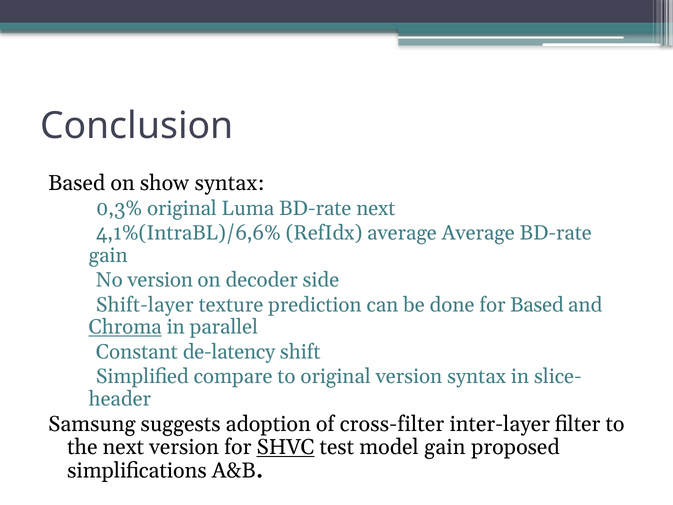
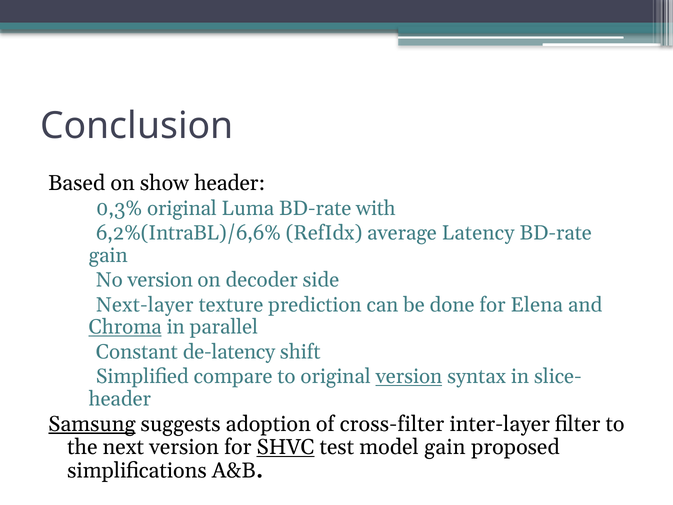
show syntax: syntax -> header (230, 183)
BD-rate next: next -> with (376, 208)
4,1%(IntraBL)/6,6%: 4,1%(IntraBL)/6,6% -> 6,2%(IntraBL)/6,6% (189, 233)
average Average: Average -> Latency (478, 233)
Shift-layer: Shift-layer -> Next-layer (145, 305)
for Based: Based -> Elena (537, 305)
version underline: none -> present (409, 376)
Samsung underline: none -> present (92, 424)
